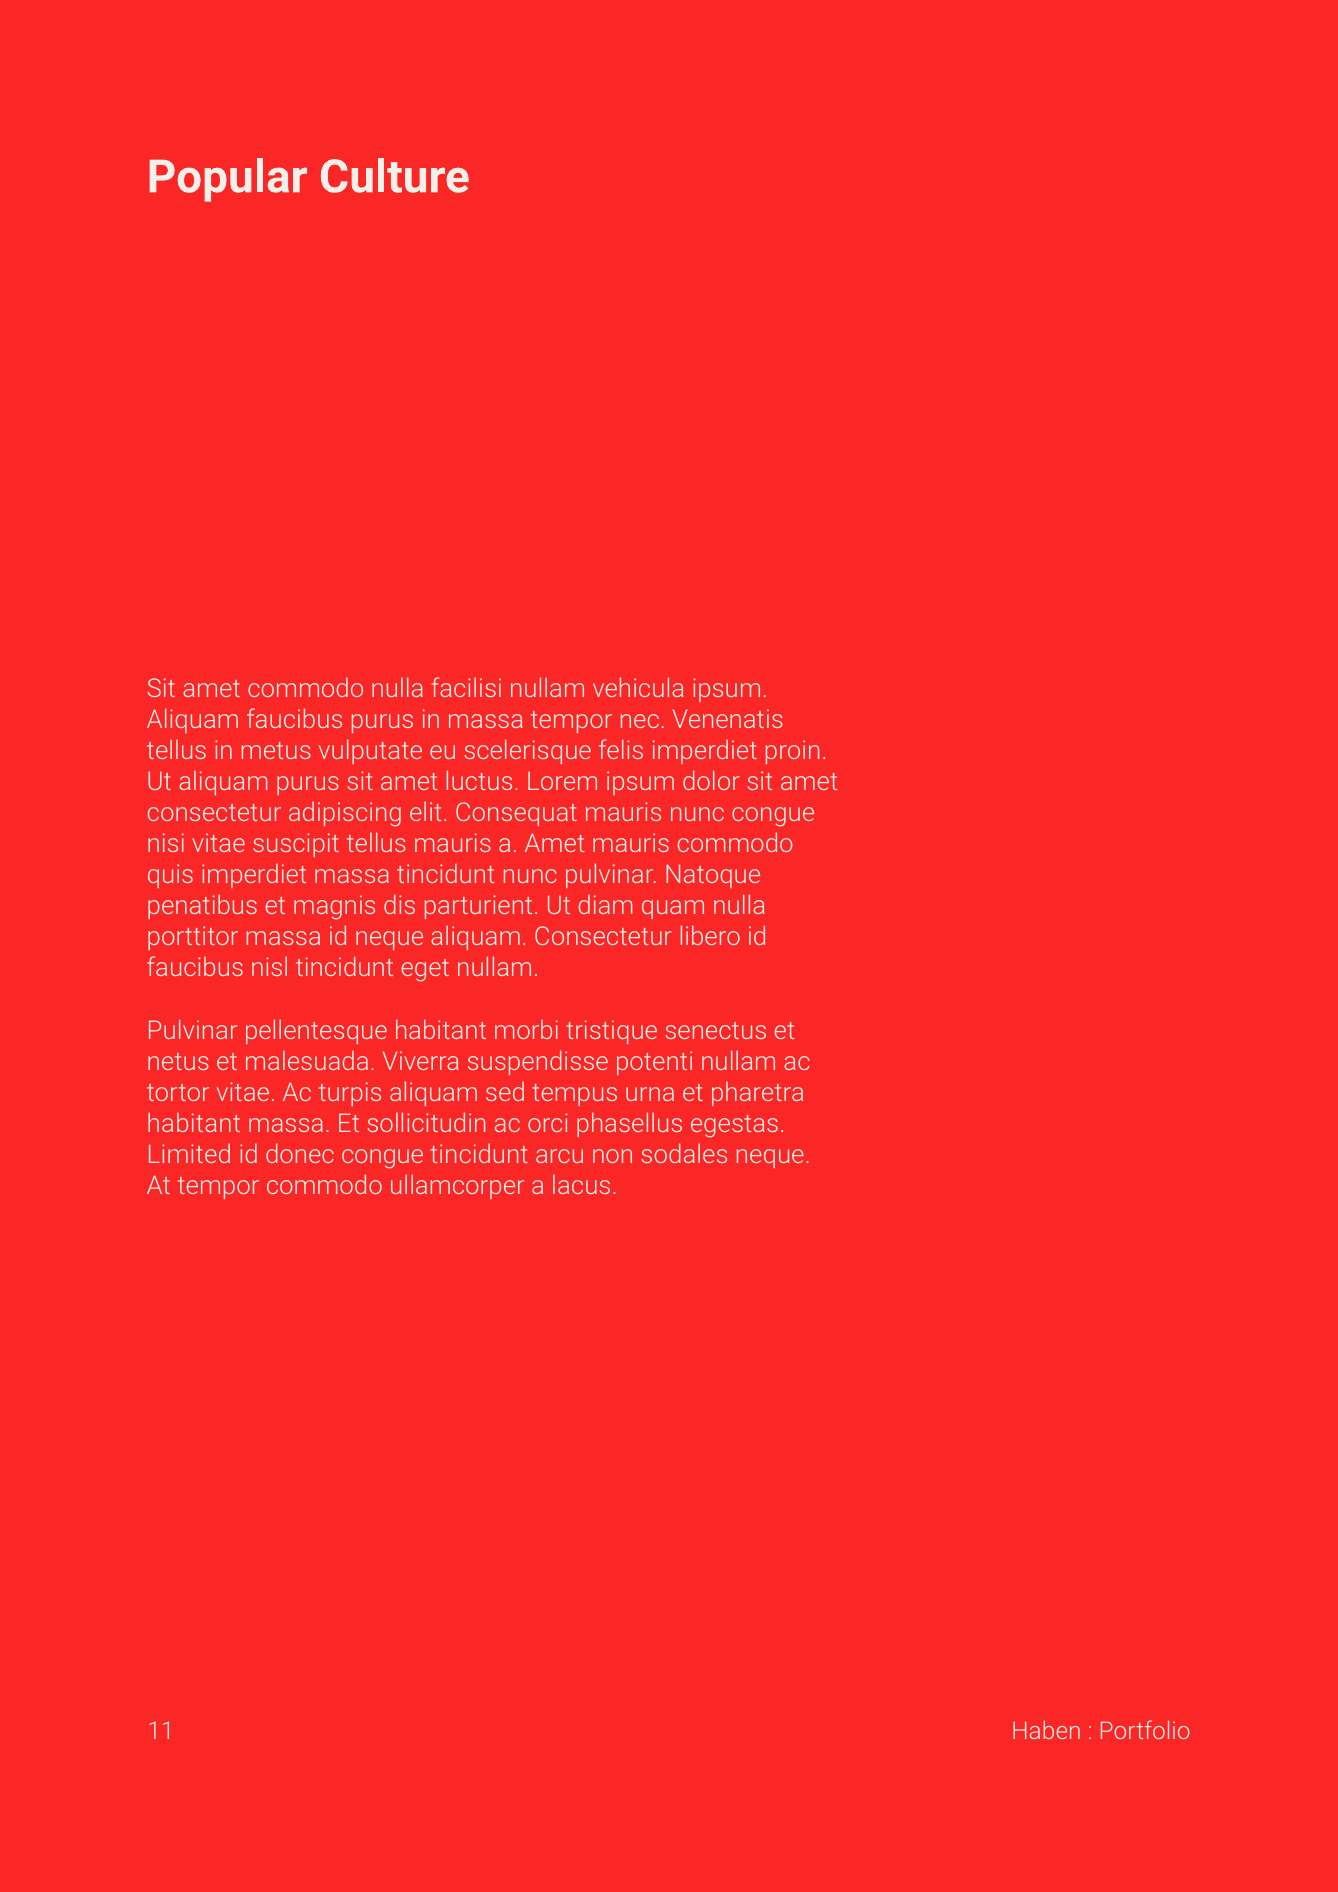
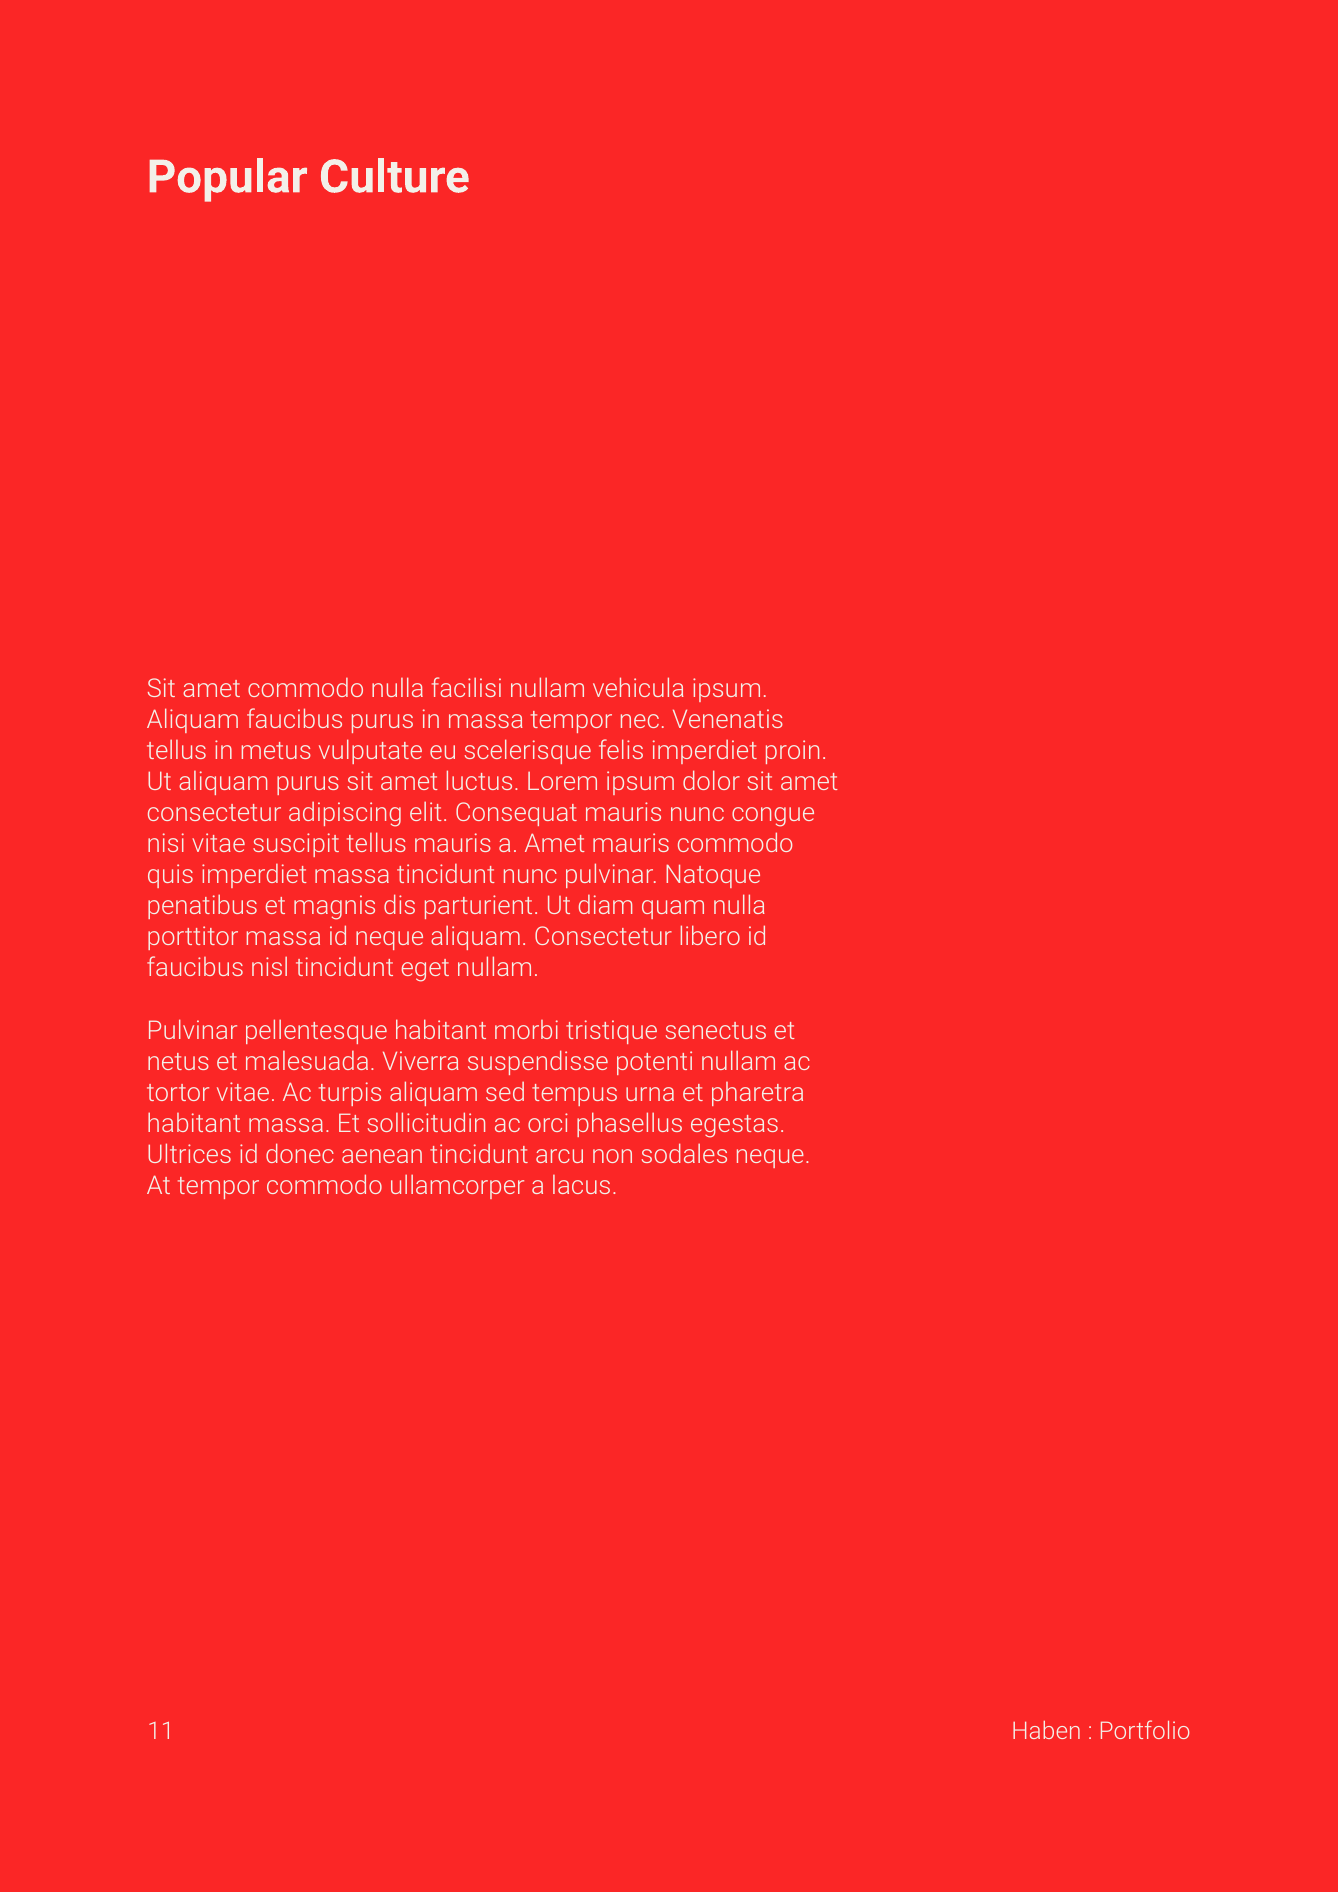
Limited: Limited -> Ultrices (189, 1155)
donec congue: congue -> aenean (383, 1155)
